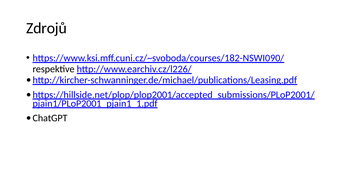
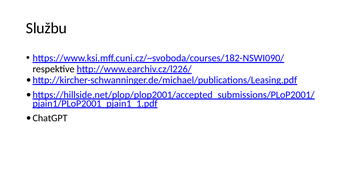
Zdrojů: Zdrojů -> Službu (46, 28)
